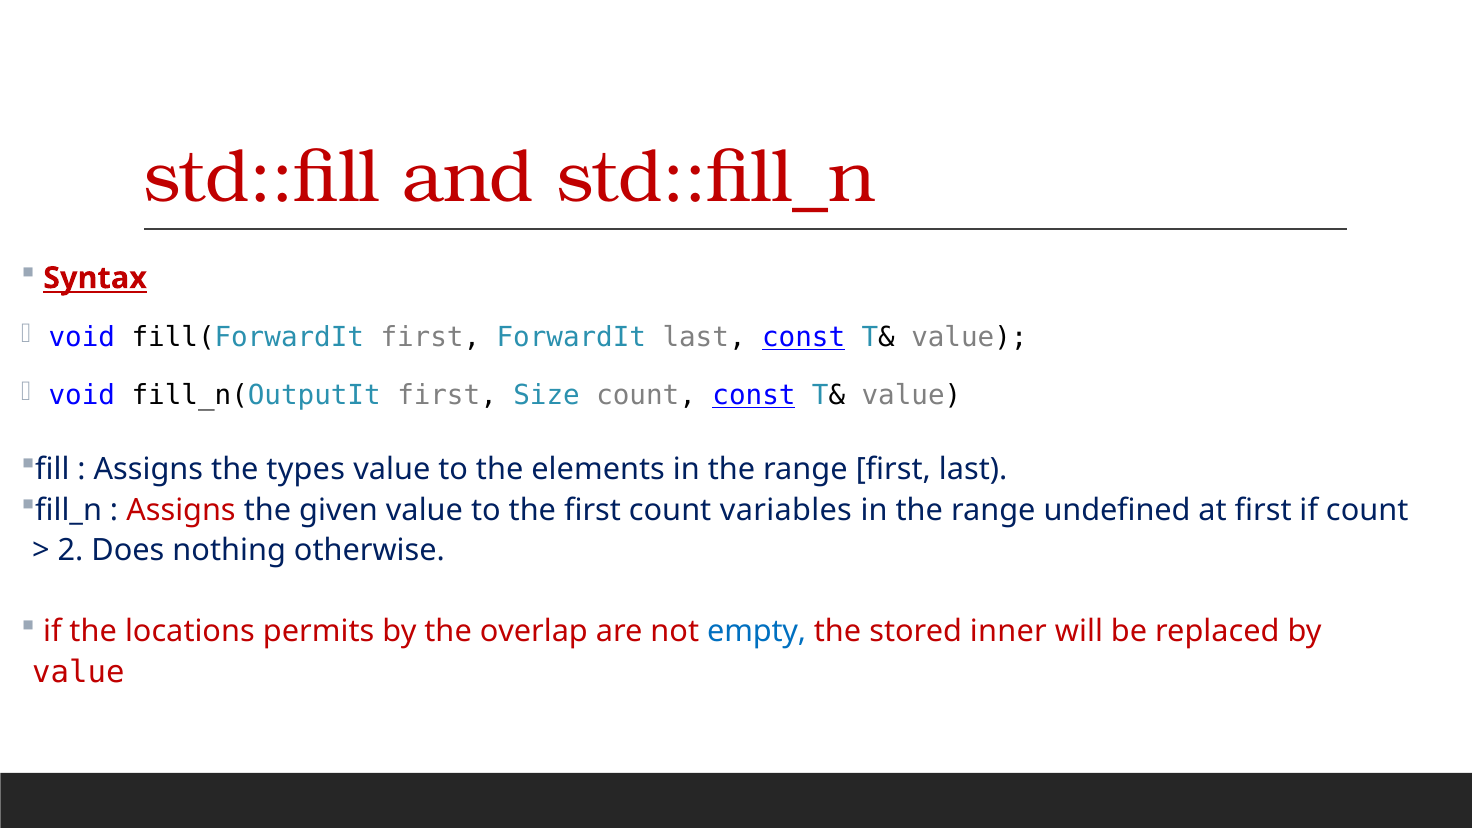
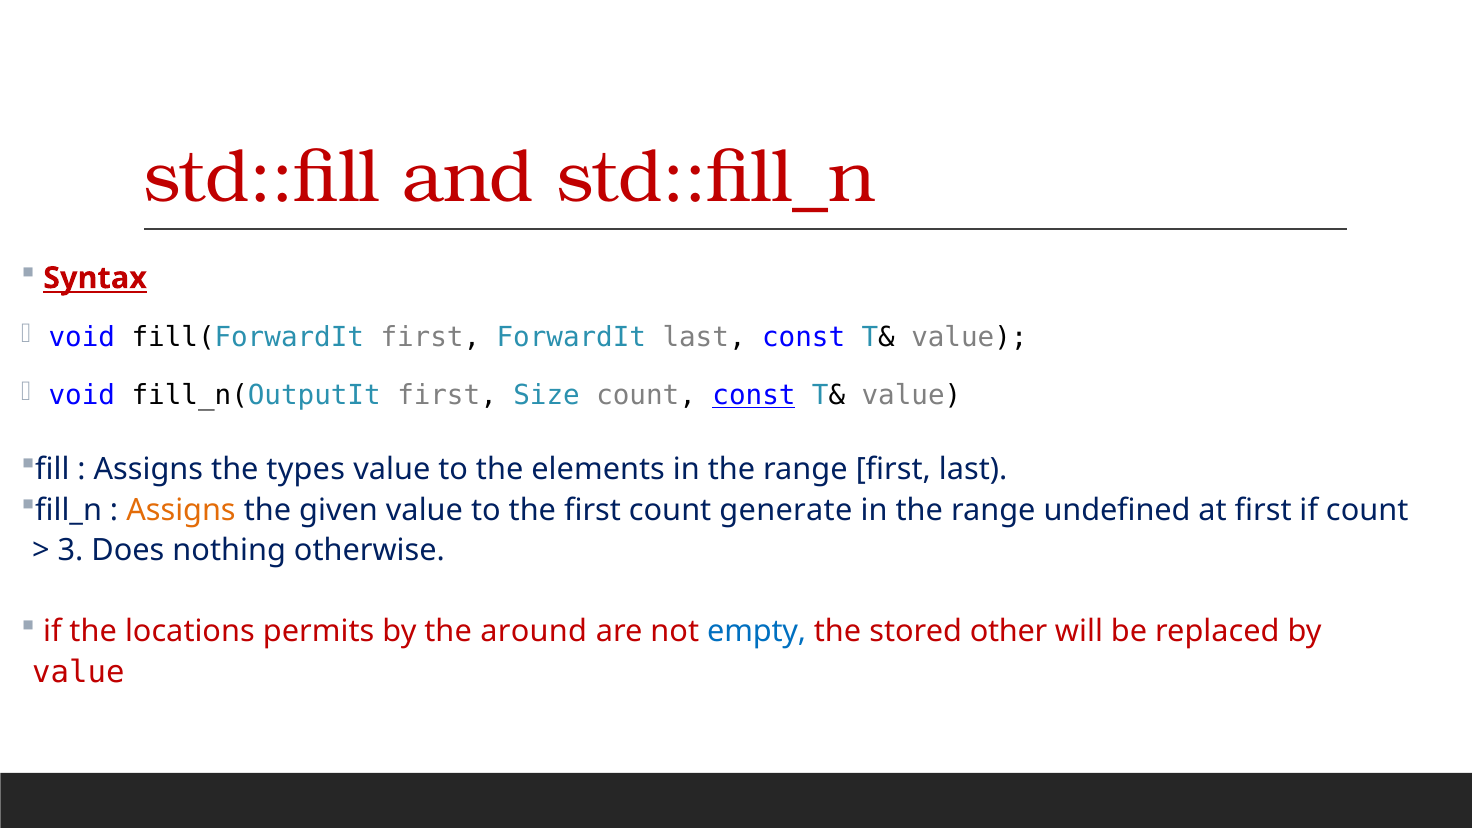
const underline: present -> none (804, 338)
Assigns colour: red -> orange (181, 510)
variables: variables -> generate (786, 510)
2: 2 -> 3 (70, 551)
overlap: overlap -> around (534, 632)
inner: inner -> other (1009, 632)
